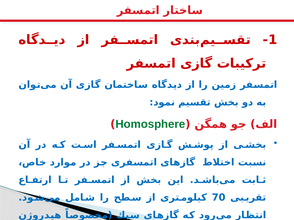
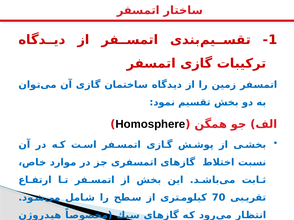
Homosphere colour: green -> black (150, 124)
